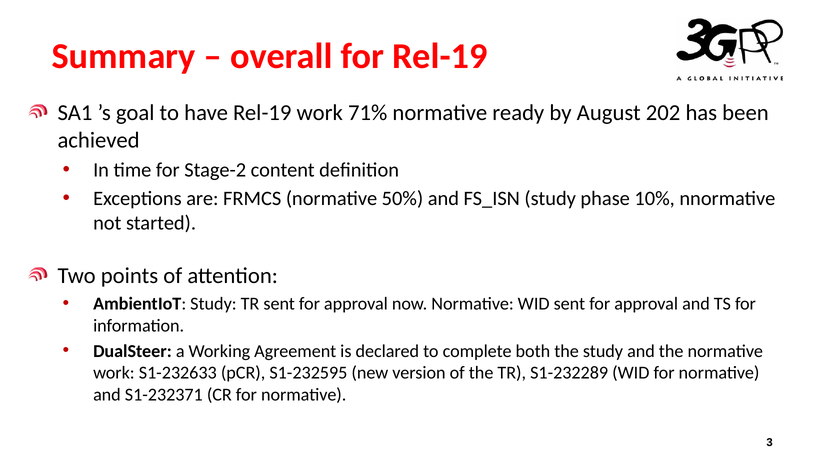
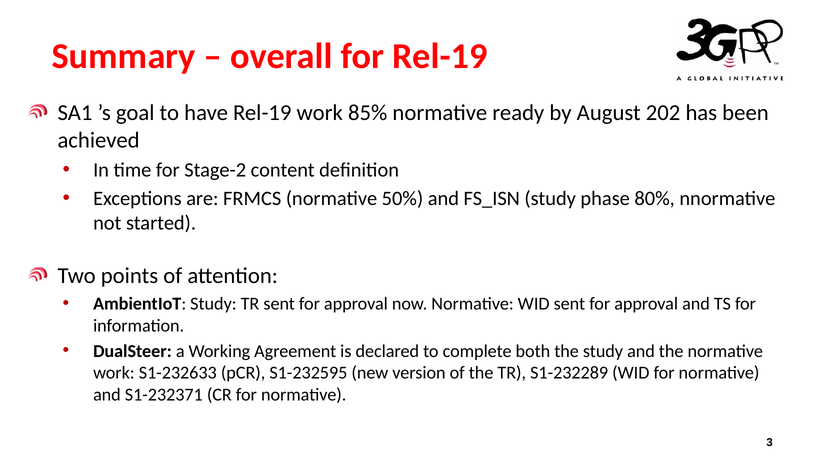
71%: 71% -> 85% (368, 113)
10%: 10% -> 80% (655, 198)
